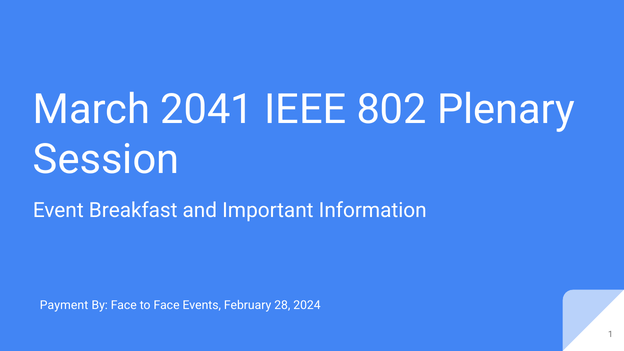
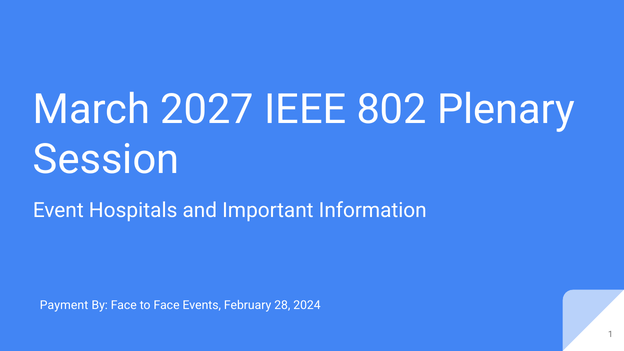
2041: 2041 -> 2027 (207, 110)
Breakfast: Breakfast -> Hospitals (133, 211)
